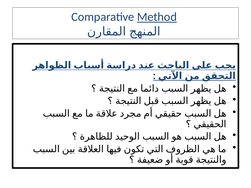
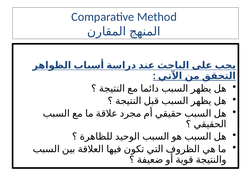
Method underline: present -> none (157, 17)
